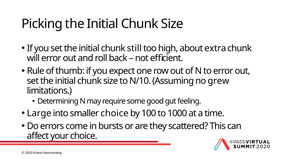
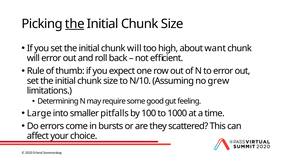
the underline: none -> present (75, 24)
initial chunk still: still -> will (134, 48)
extra: extra -> want (215, 48)
smaller choice: choice -> pitfalls (115, 113)
